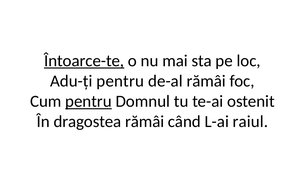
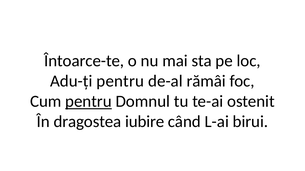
Întoarce-te underline: present -> none (84, 61)
dragostea rămâi: rămâi -> iubire (145, 122)
raiul: raiul -> birui (250, 122)
